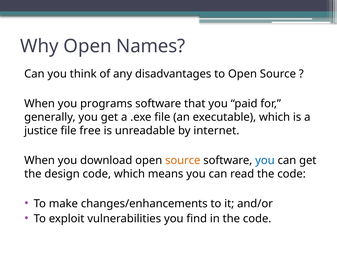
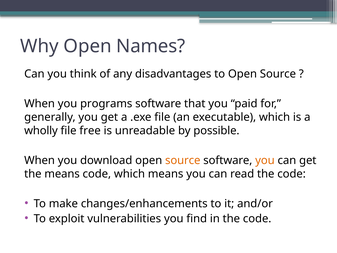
justice: justice -> wholly (41, 131)
internet: internet -> possible (216, 131)
you colour: blue -> orange (265, 160)
the design: design -> means (62, 174)
